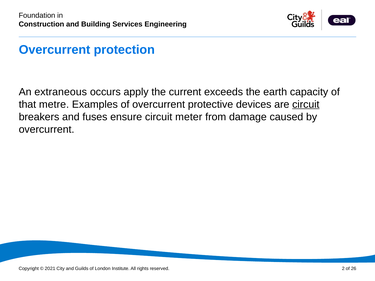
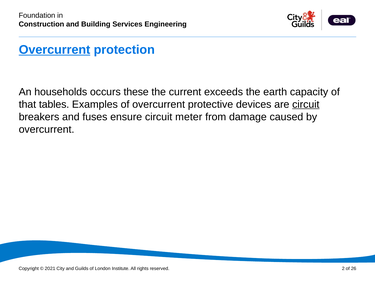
Overcurrent underline: none -> present (55, 50)
extraneous: extraneous -> households (61, 92)
apply: apply -> these (136, 92)
metre: metre -> tables (54, 104)
